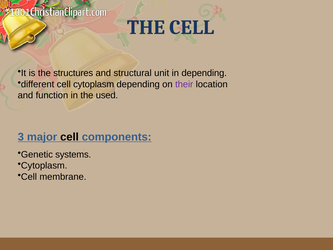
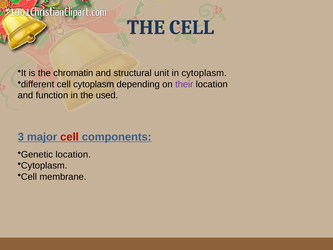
structures: structures -> chromatin (73, 73)
in depending: depending -> cytoplasm (204, 73)
cell colour: black -> red (69, 137)
Genetic systems: systems -> location (73, 154)
